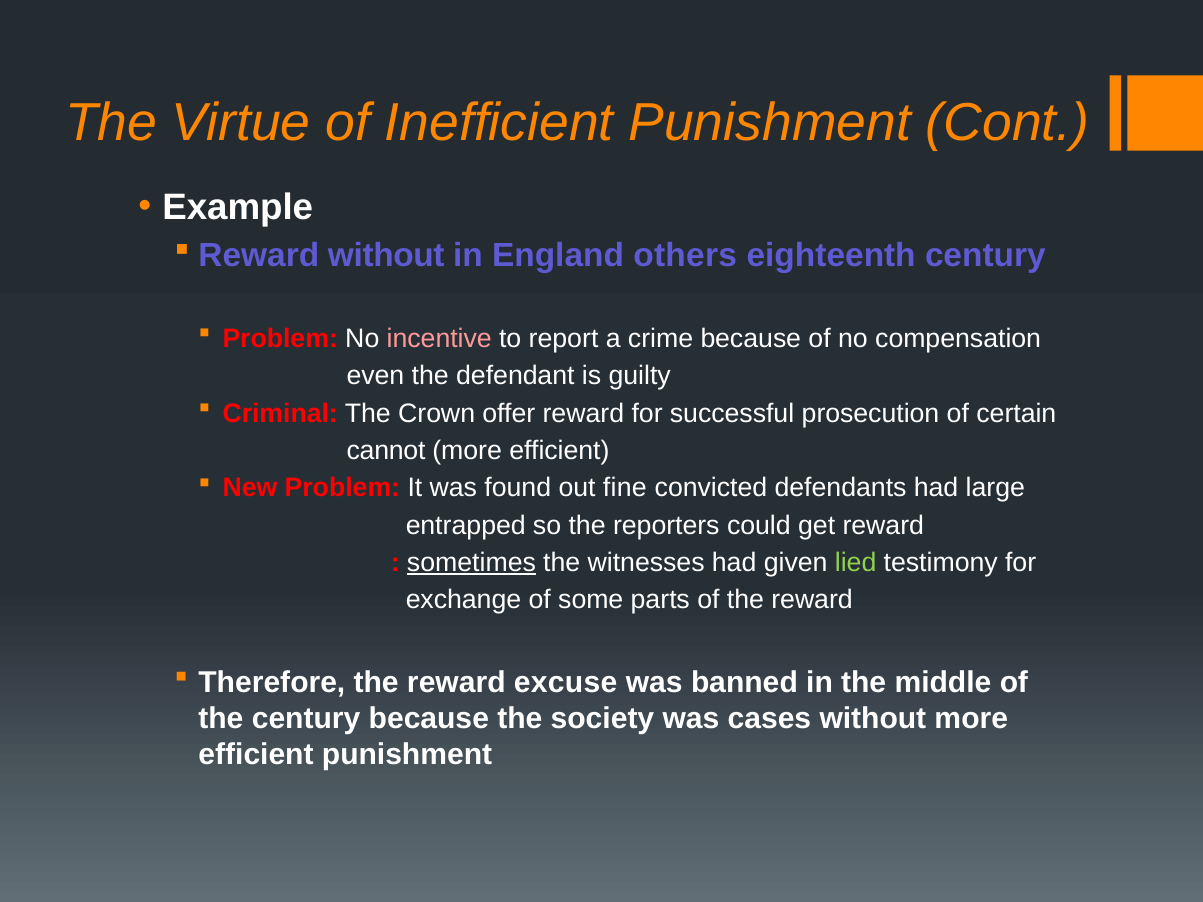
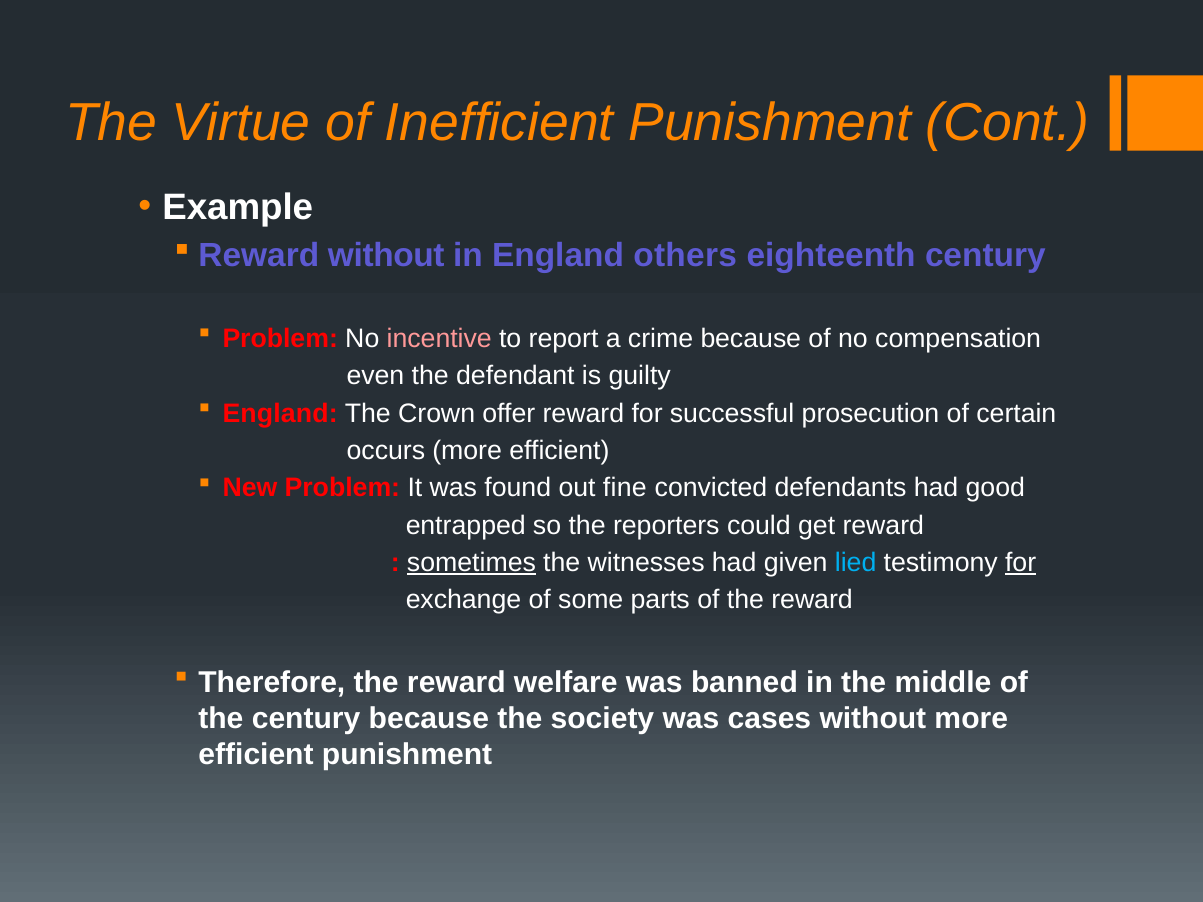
Criminal: Criminal -> England (280, 413)
cannot: cannot -> occurs (386, 451)
large: large -> good (995, 488)
lied colour: light green -> light blue (856, 563)
for underline: none -> present (1021, 563)
excuse: excuse -> welfare (566, 683)
